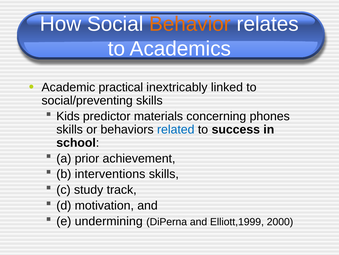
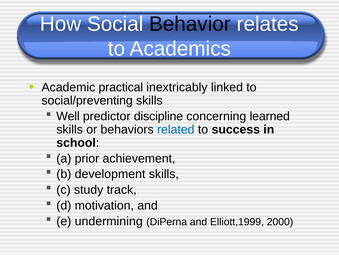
Behavior colour: orange -> black (190, 24)
Kids: Kids -> Well (68, 116)
materials: materials -> discipline (158, 116)
phones: phones -> learned (270, 116)
interventions: interventions -> development (110, 174)
